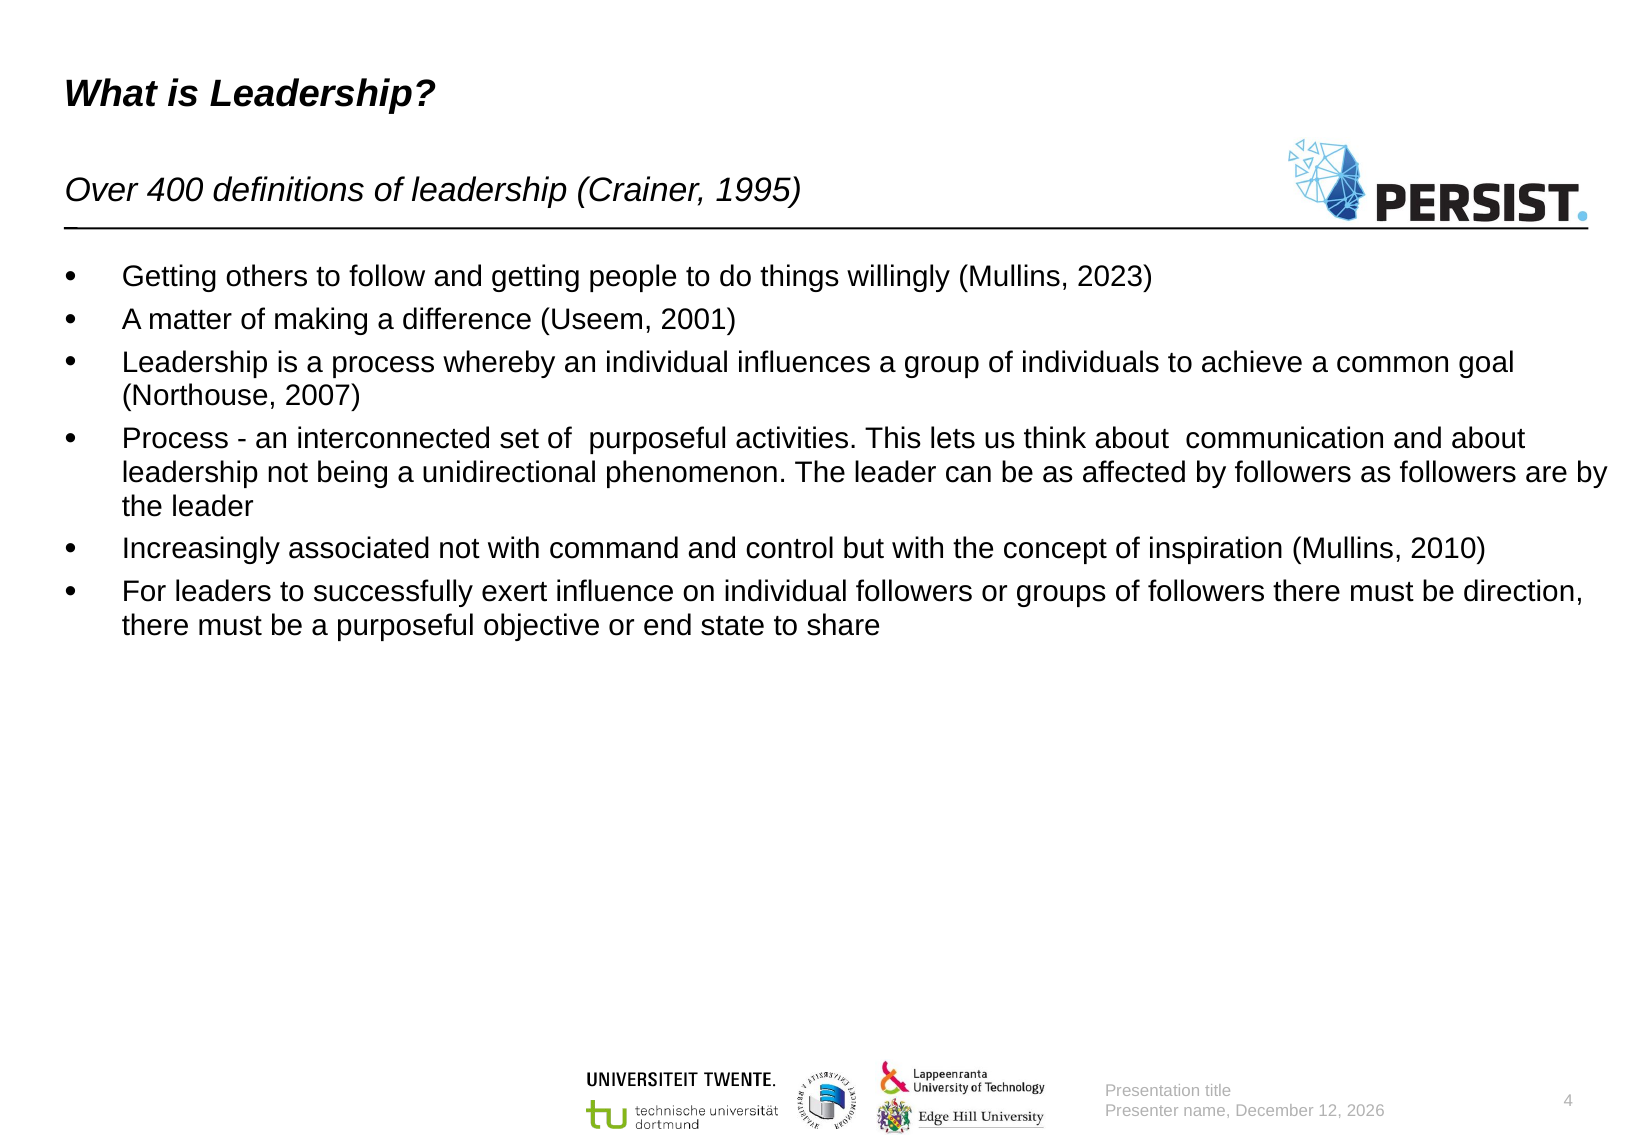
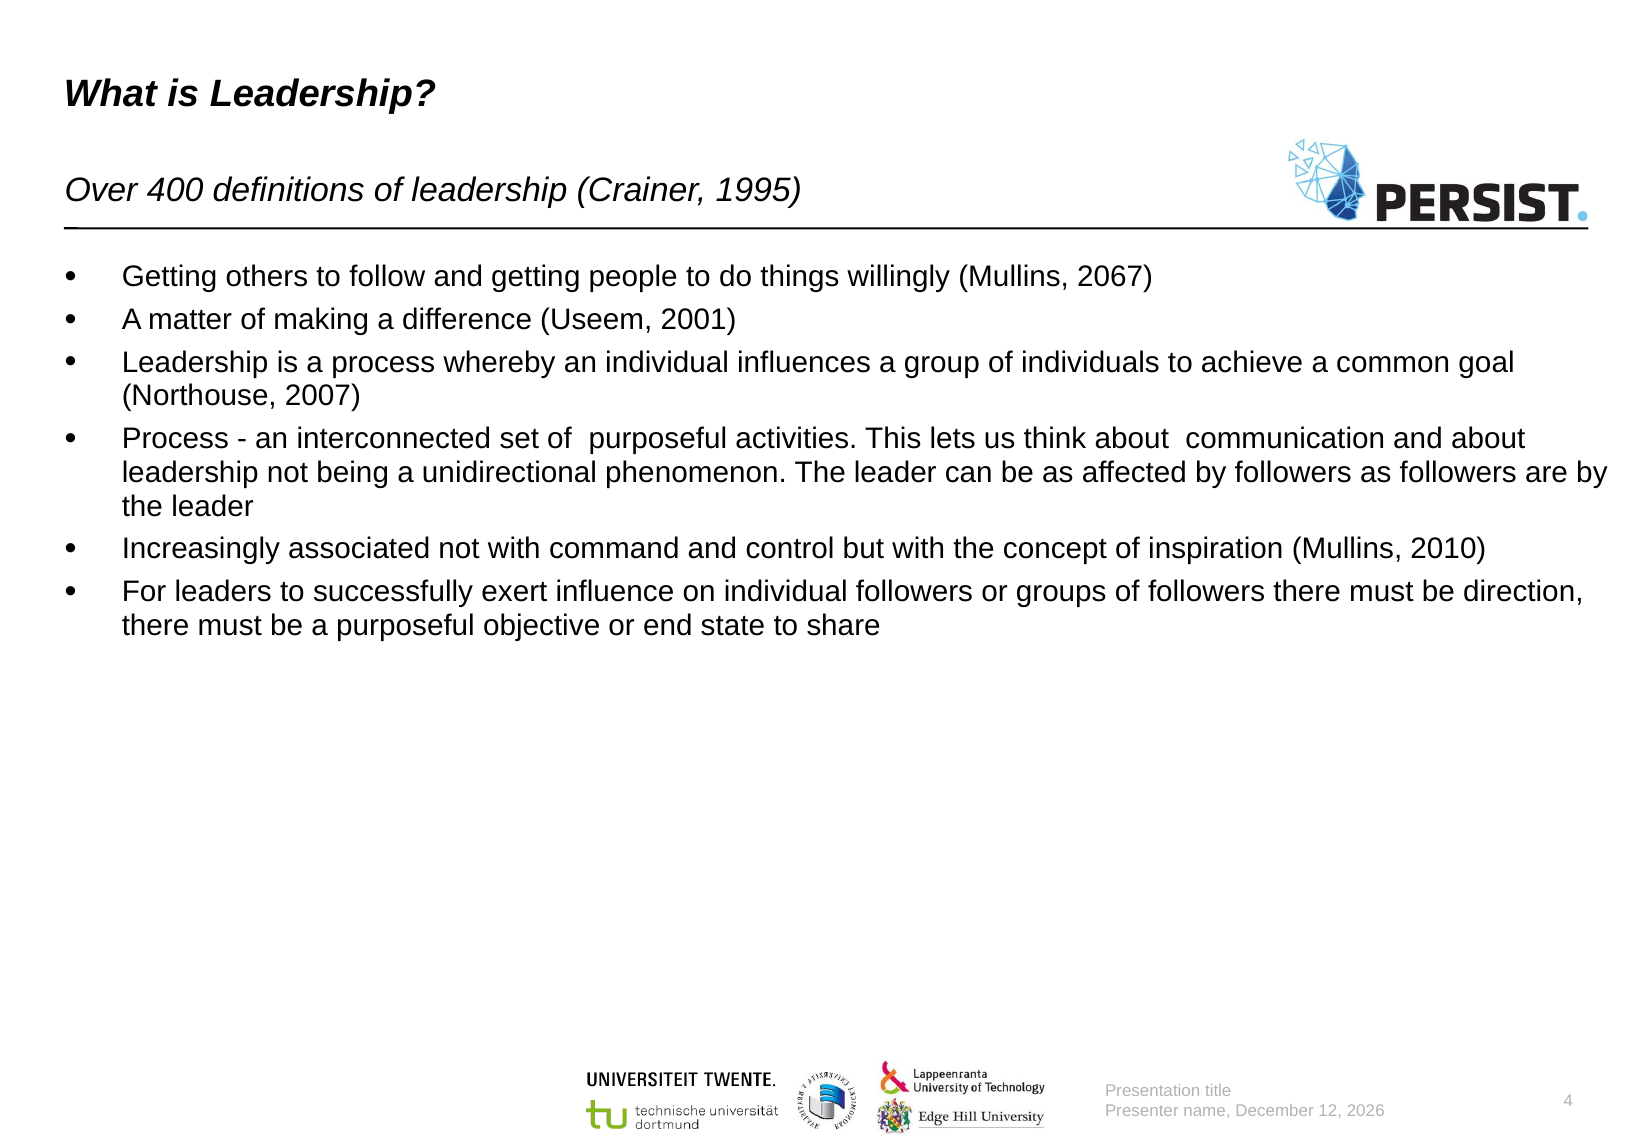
2023: 2023 -> 2067 (1115, 277)
